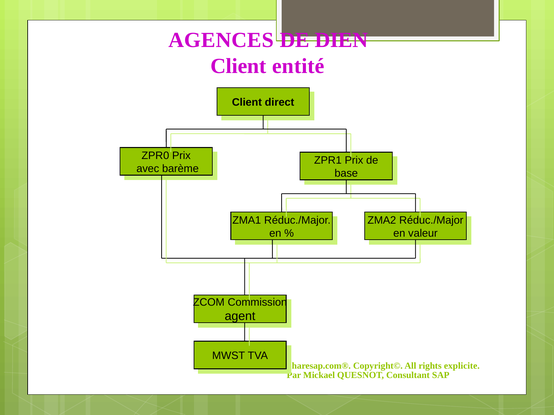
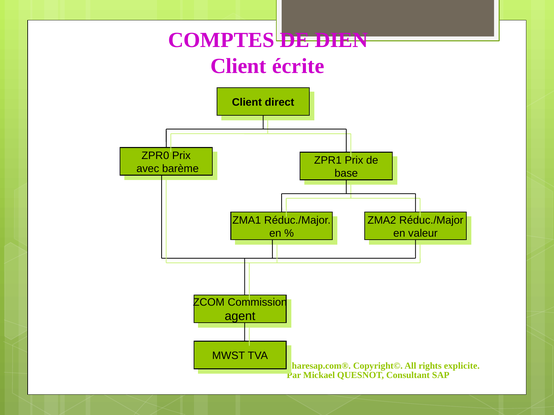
AGENCES: AGENCES -> COMPTES (221, 40)
entité: entité -> écrite (298, 66)
